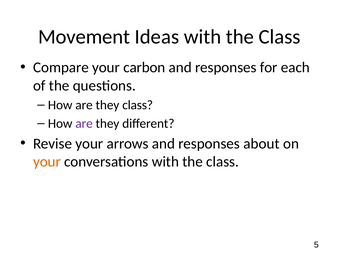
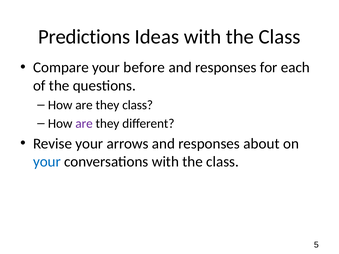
Movement: Movement -> Predictions (84, 37)
carbon: carbon -> before (144, 68)
your colour: orange -> blue (47, 162)
